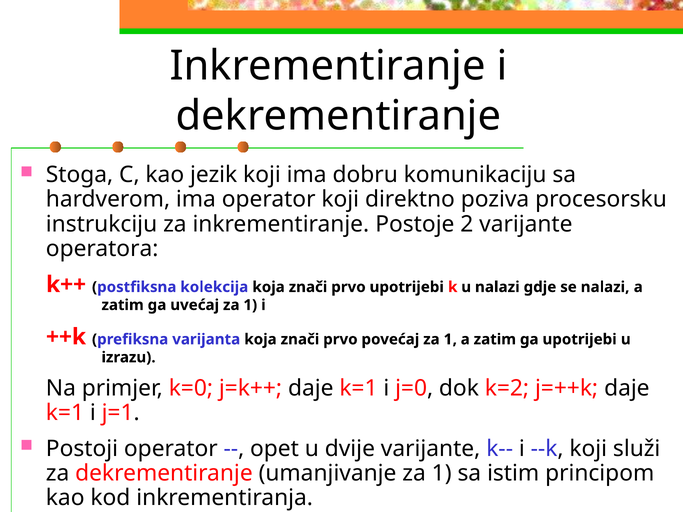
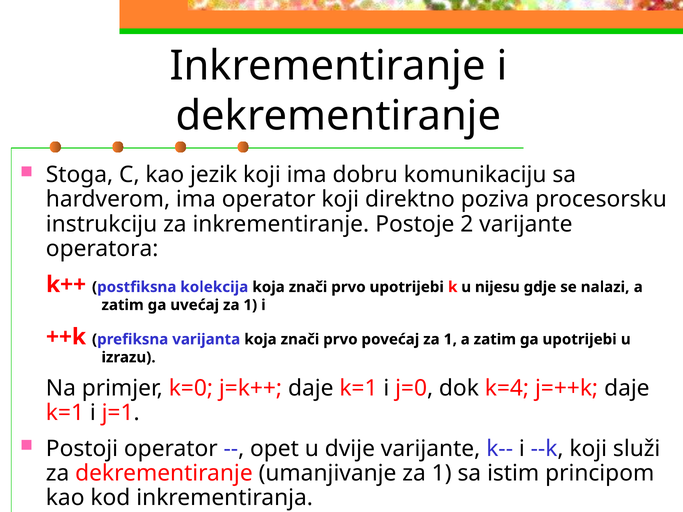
u nalazi: nalazi -> nijesu (497, 287)
k=2: k=2 -> k=4 (507, 388)
